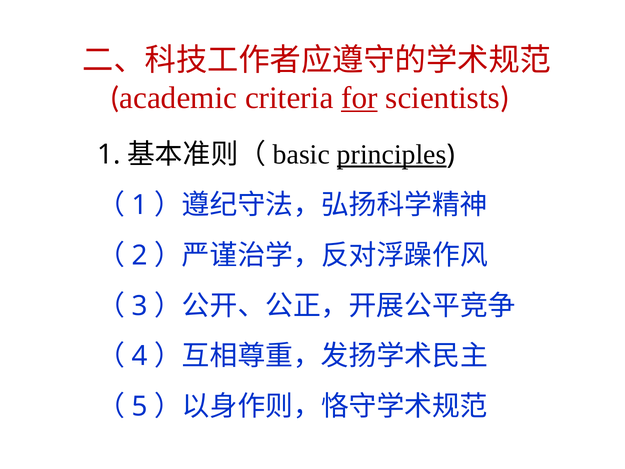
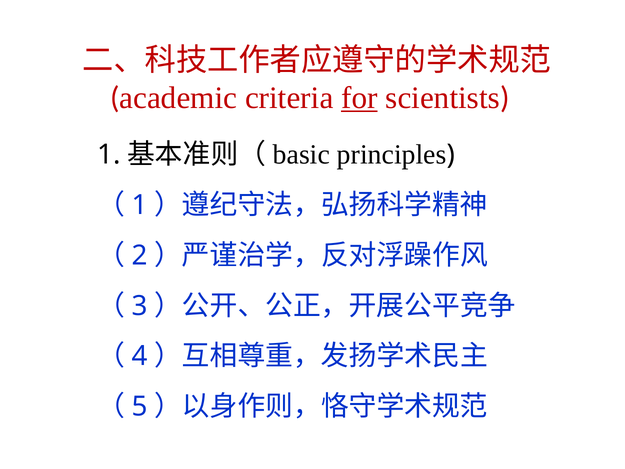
principles underline: present -> none (392, 154)
